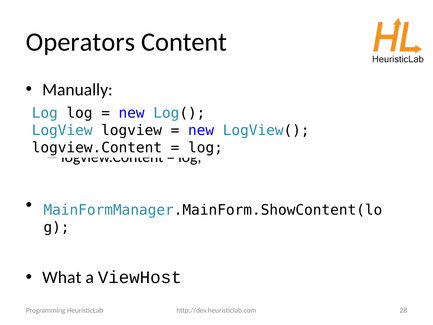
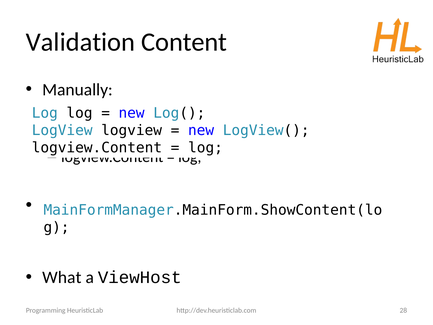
Operators: Operators -> Validation (81, 42)
